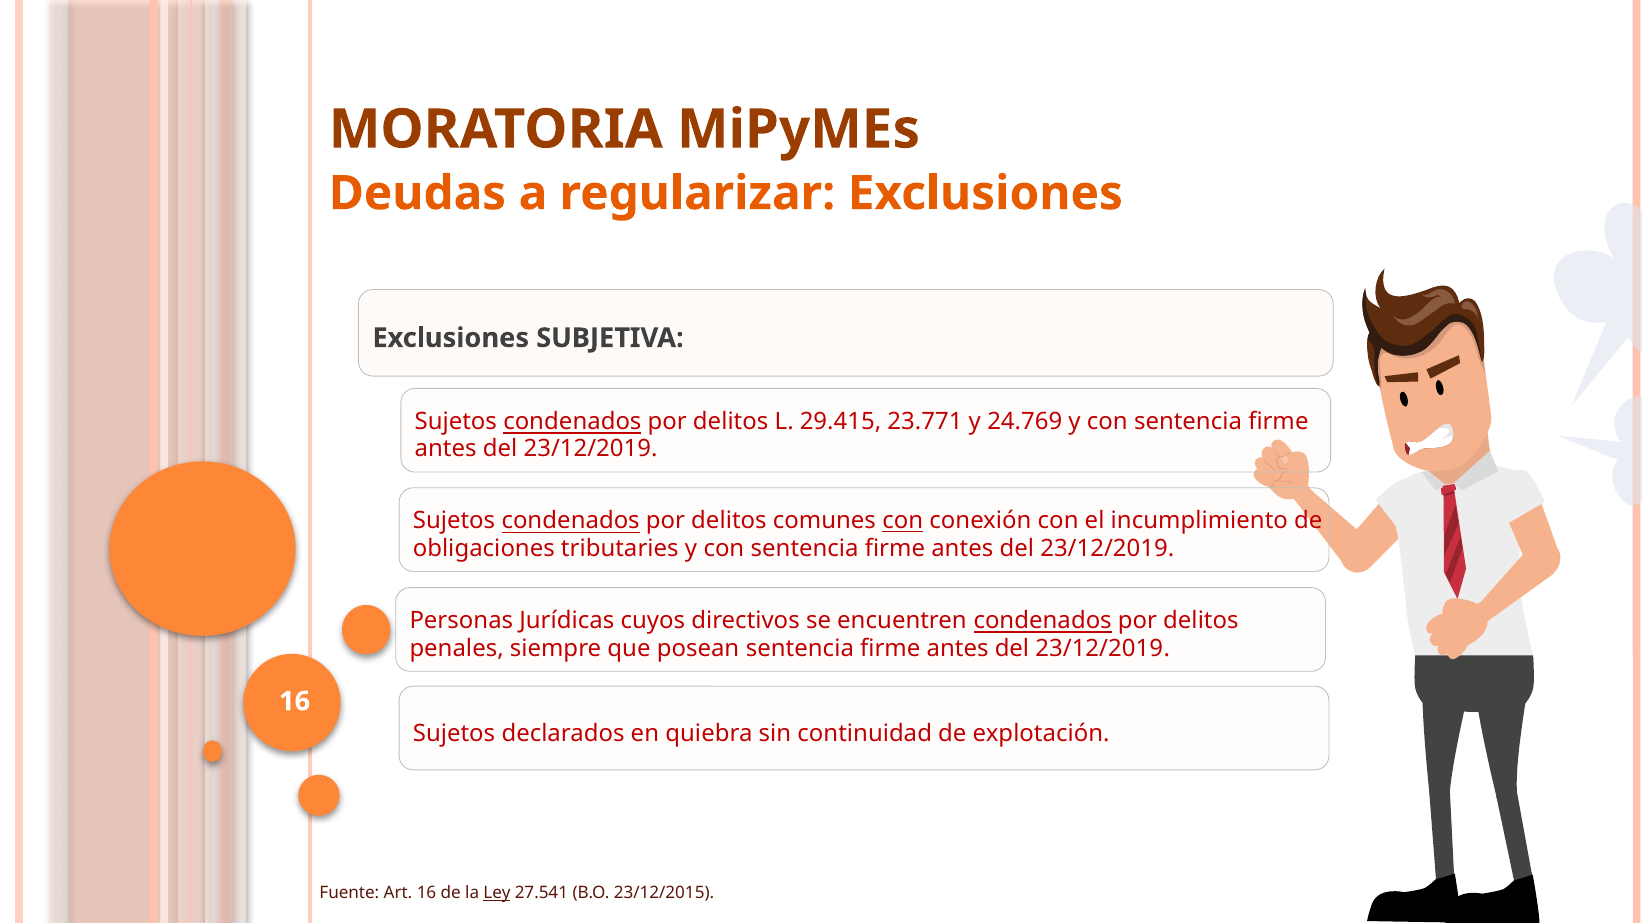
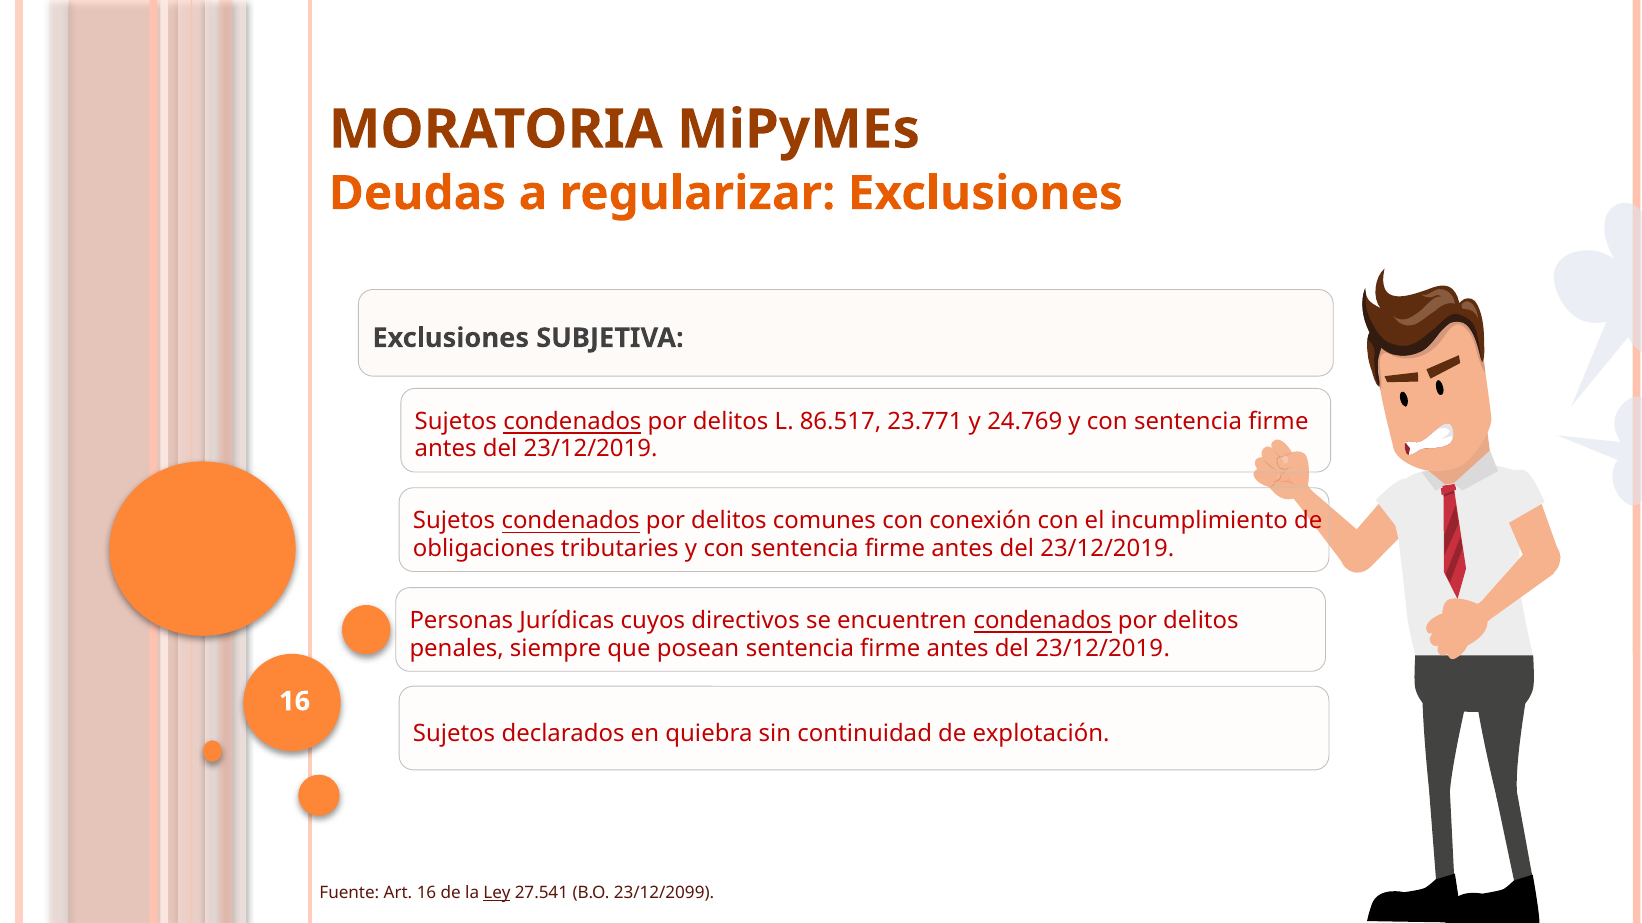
29.415: 29.415 -> 86.517 (840, 422)
con underline: present -> none (903, 521)
23/12/2015: 23/12/2015 -> 23/12/2099 (664, 893)
